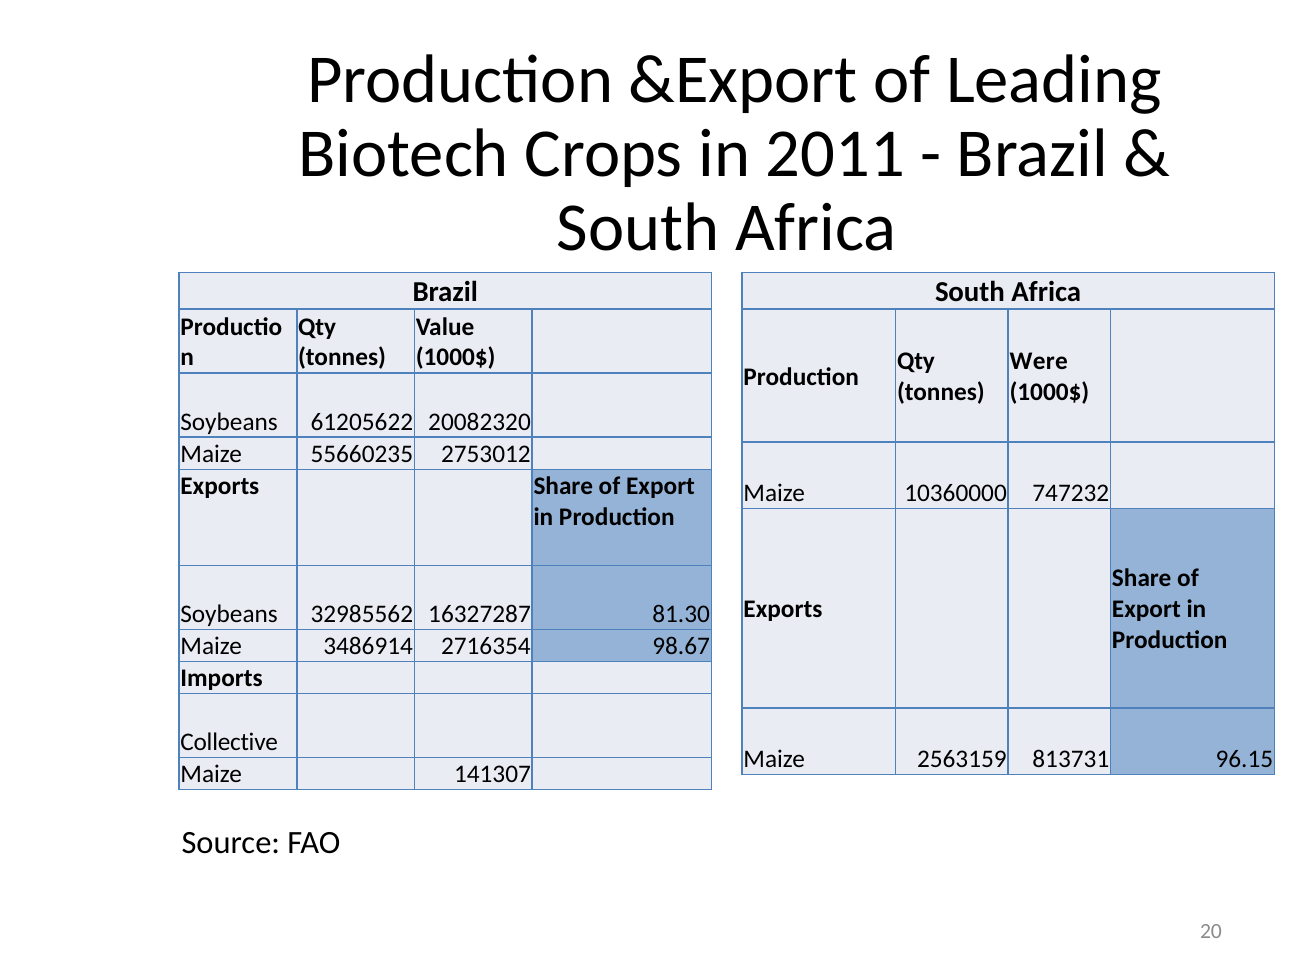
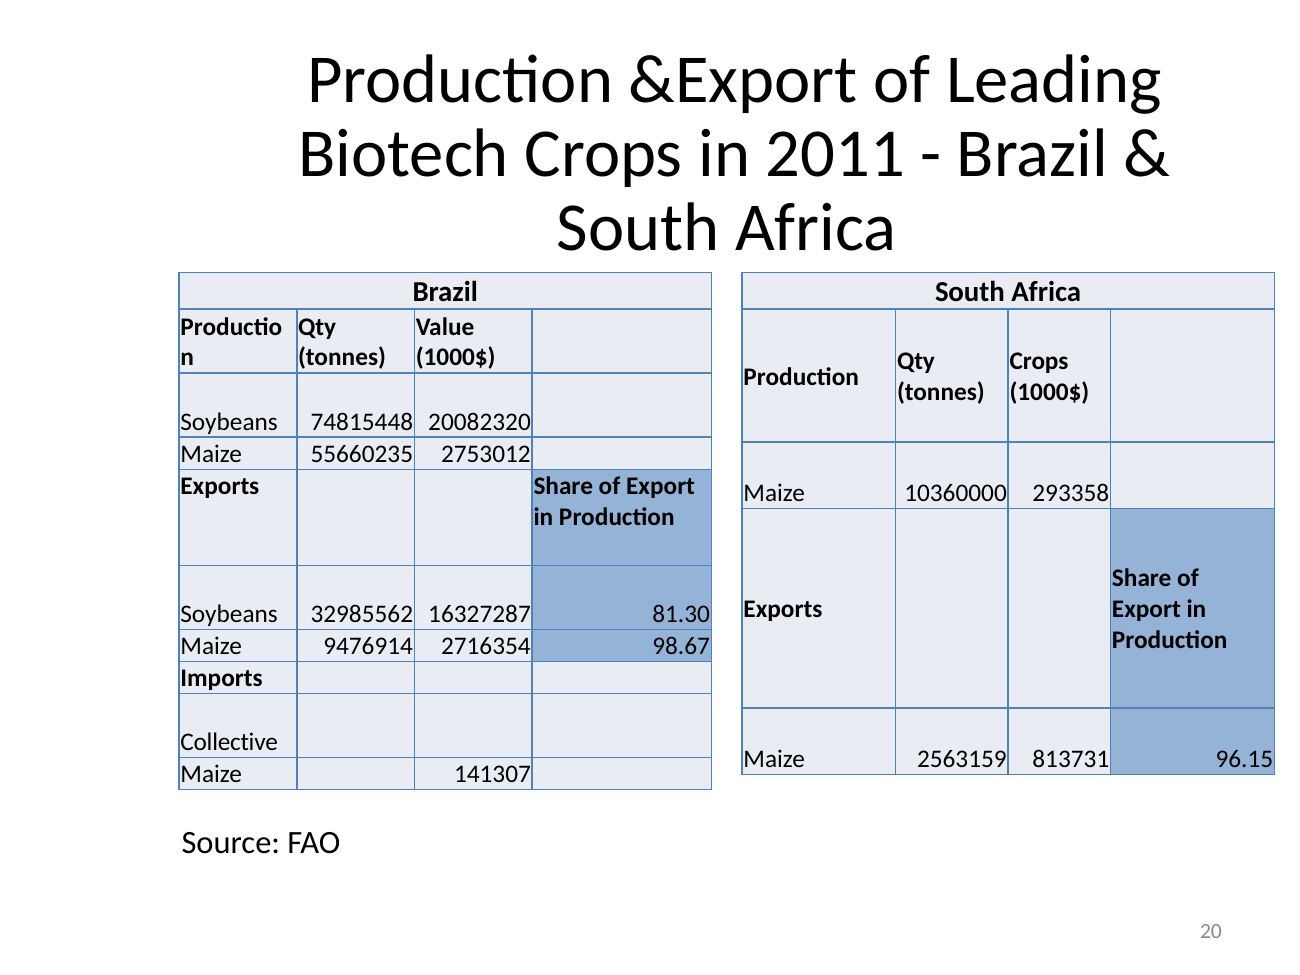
Were: Were -> Crops (1039, 361)
61205622: 61205622 -> 74815448 (362, 422)
747232: 747232 -> 293358 (1071, 494)
3486914: 3486914 -> 9476914 (368, 646)
